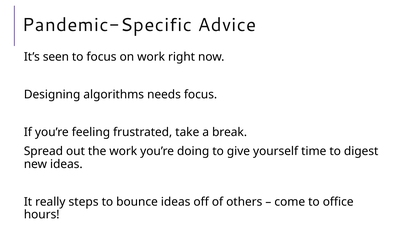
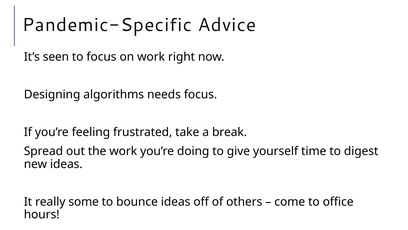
steps: steps -> some (84, 201)
